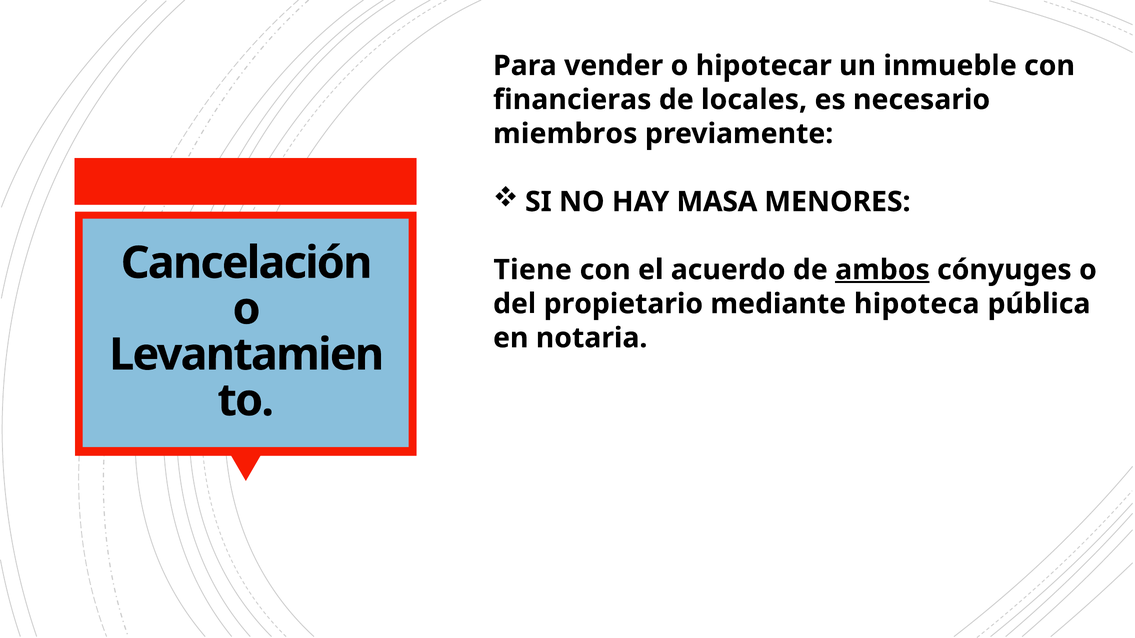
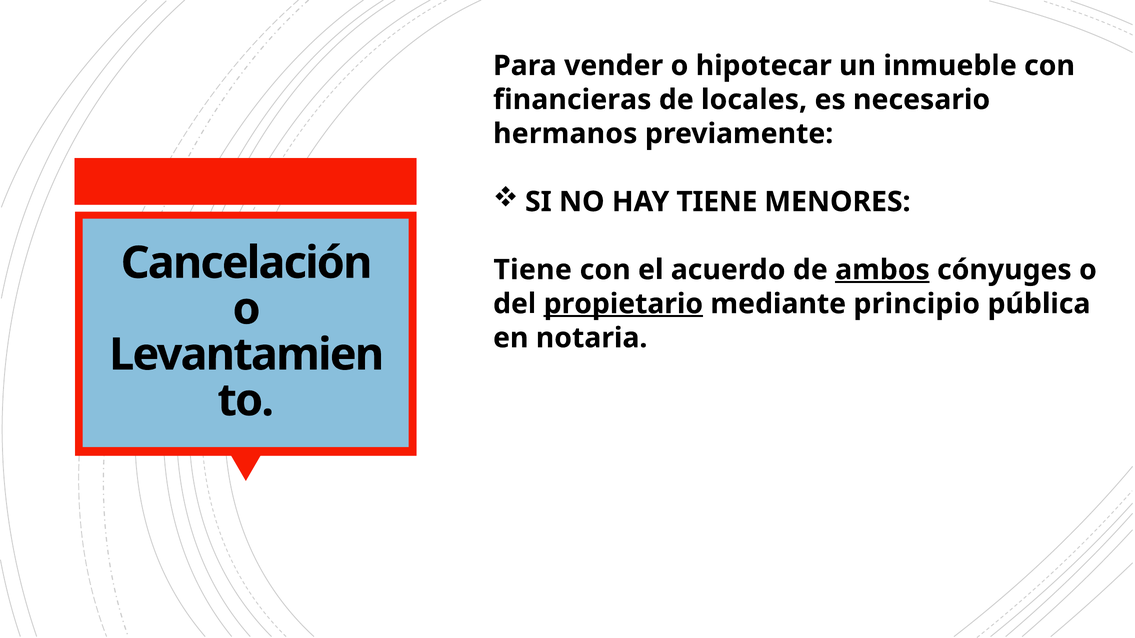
miembros: miembros -> hermanos (565, 134)
HAY MASA: MASA -> TIENE (717, 202)
propietario underline: none -> present (623, 304)
hipoteca: hipoteca -> principio (917, 304)
